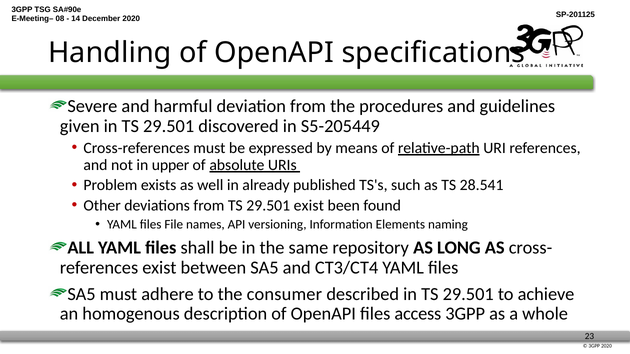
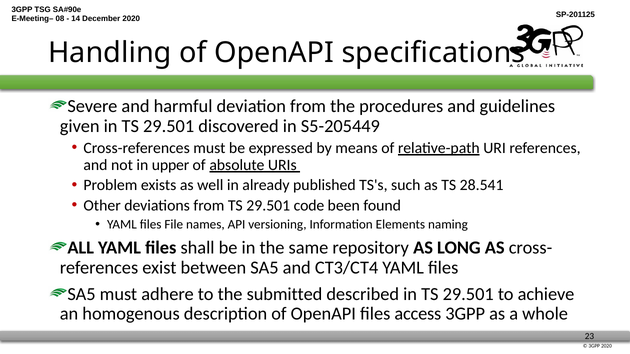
29.501 exist: exist -> code (309, 206)
consumer: consumer -> submitted (285, 294)
